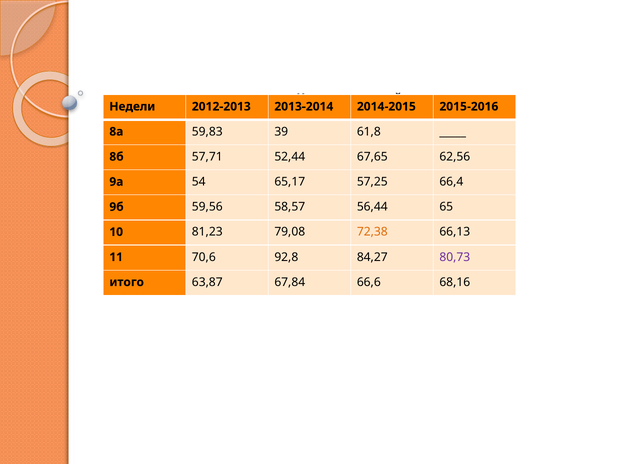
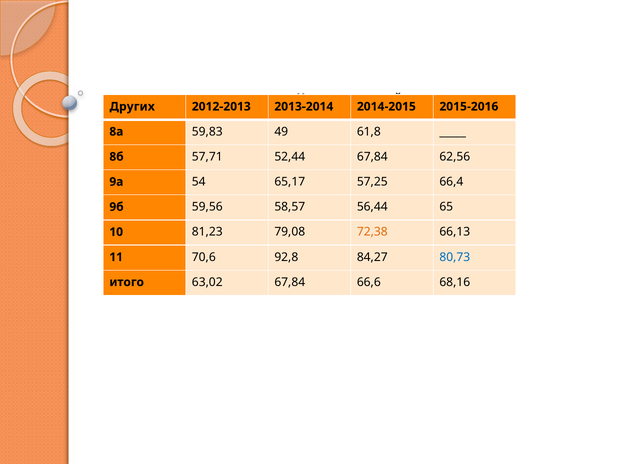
Недели: Недели -> Других (132, 107)
39: 39 -> 49 (281, 132)
52,44 67,65: 67,65 -> 67,84 (372, 157)
80,73 colour: purple -> blue (455, 257)
63,87: 63,87 -> 63,02 (207, 282)
